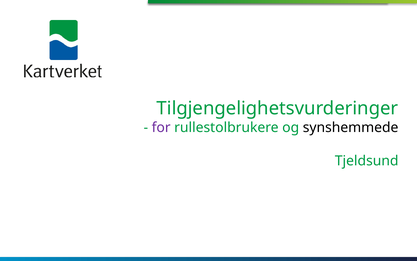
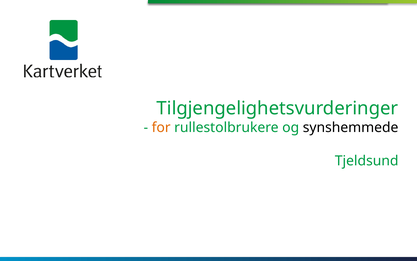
for colour: purple -> orange (161, 127)
